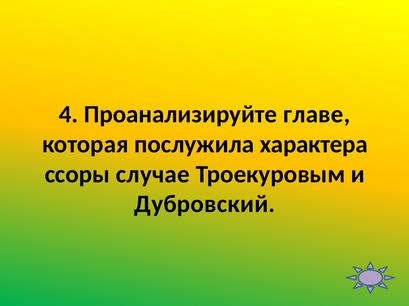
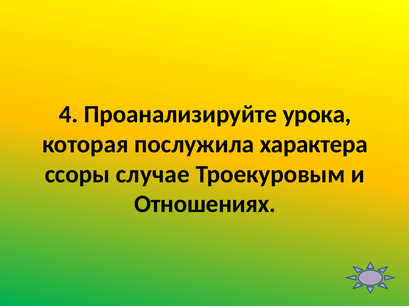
главе: главе -> урока (317, 115)
Дубровский: Дубровский -> Отношениях (205, 205)
